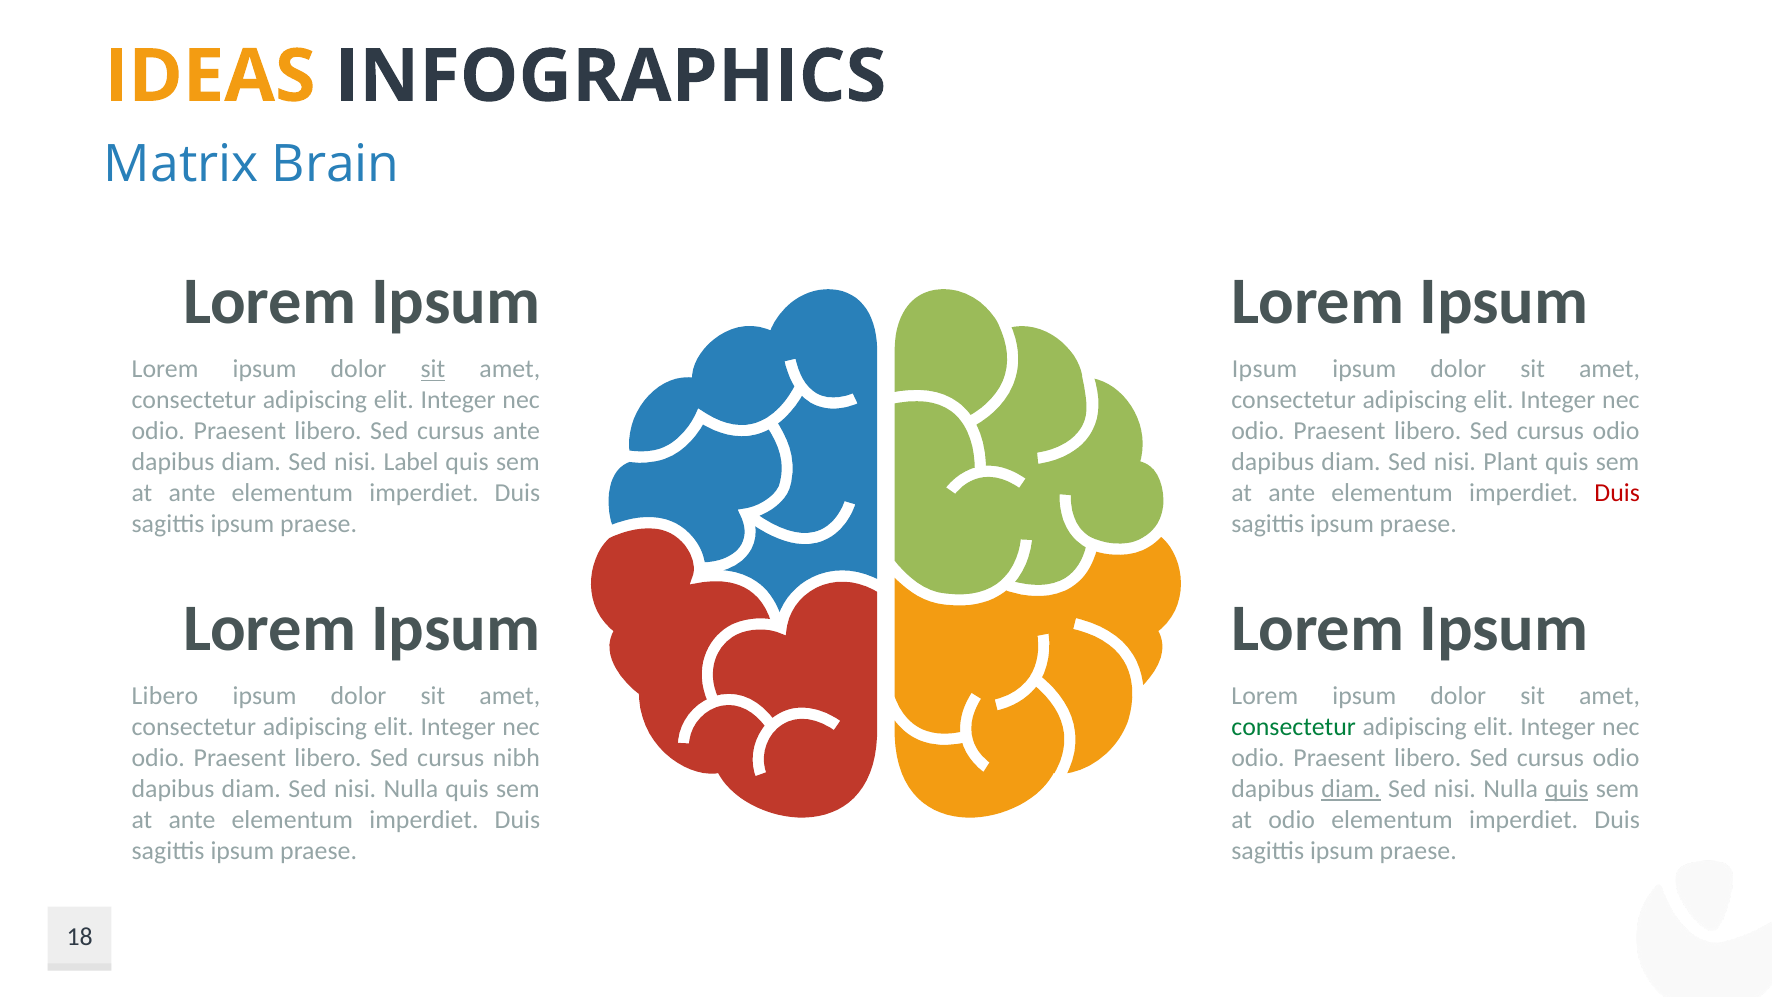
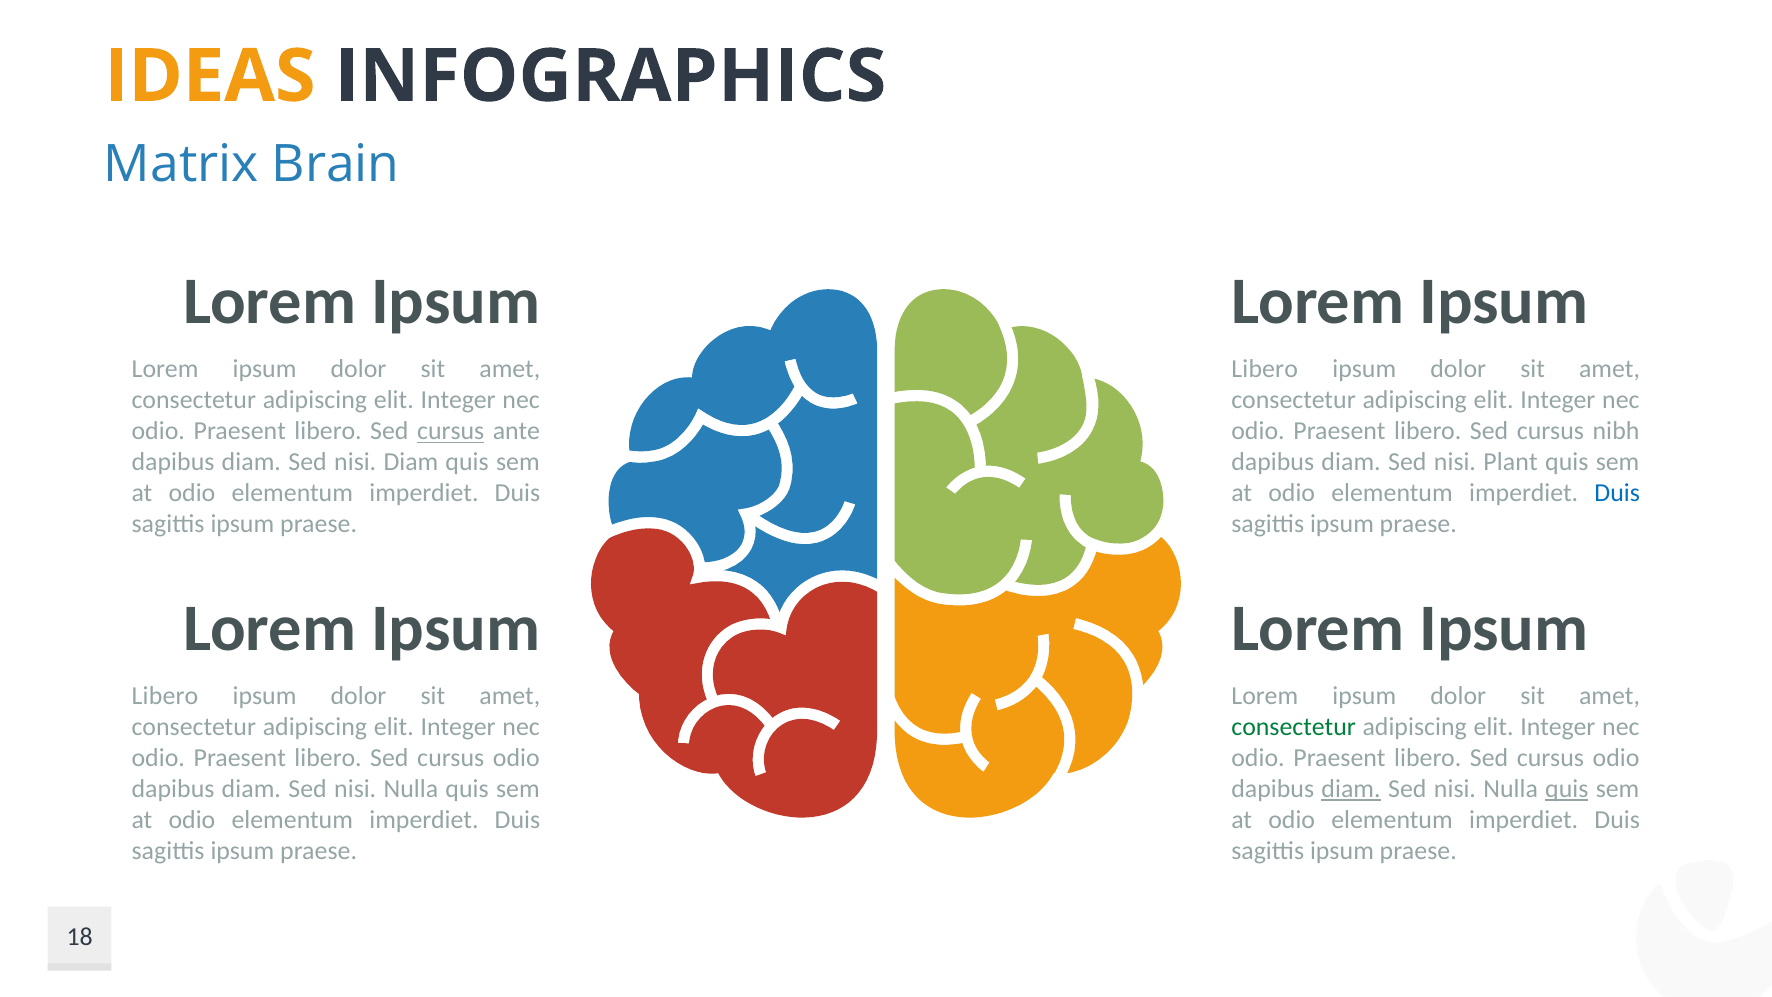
sit underline: present -> none (433, 369)
Ipsum: Ipsum -> Libero (1265, 369)
cursus underline: none -> present (451, 431)
odio: odio -> nibh (1616, 431)
nisi Label: Label -> Diam (411, 462)
ante: ante -> odio (192, 493)
ante: ante -> odio (1292, 493)
Duis colour: red -> blue (1617, 493)
nibh: nibh -> odio (516, 758)
ante: ante -> odio (192, 820)
